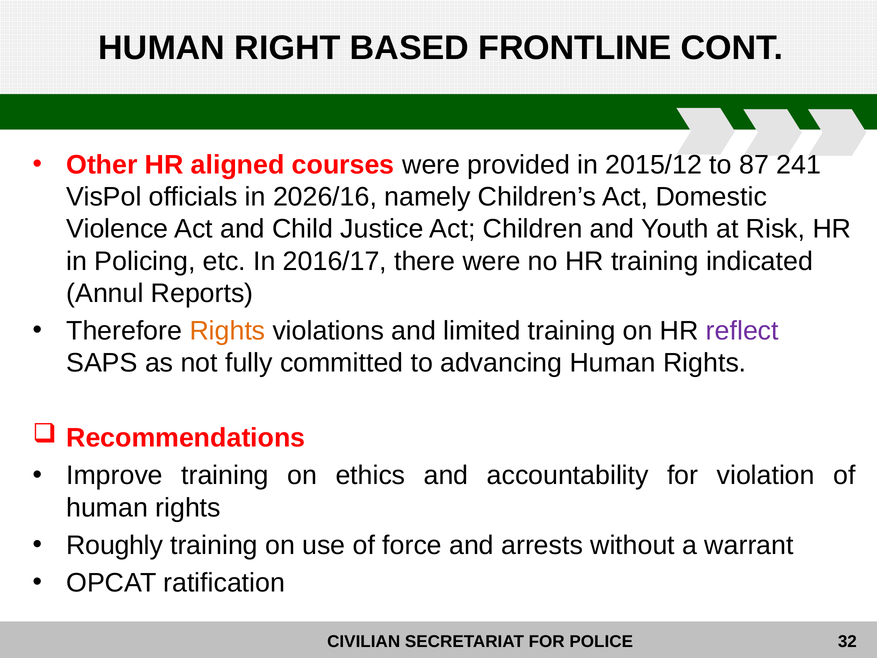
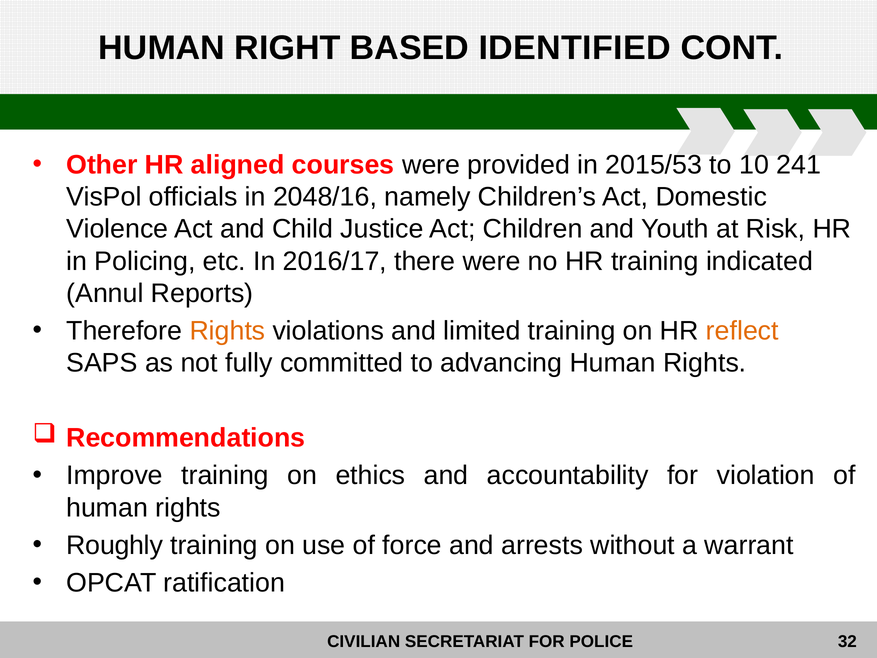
FRONTLINE: FRONTLINE -> IDENTIFIED (575, 48)
2015/12: 2015/12 -> 2015/53 (654, 165)
87: 87 -> 10 (754, 165)
2026/16: 2026/16 -> 2048/16 (325, 197)
reflect colour: purple -> orange (742, 331)
